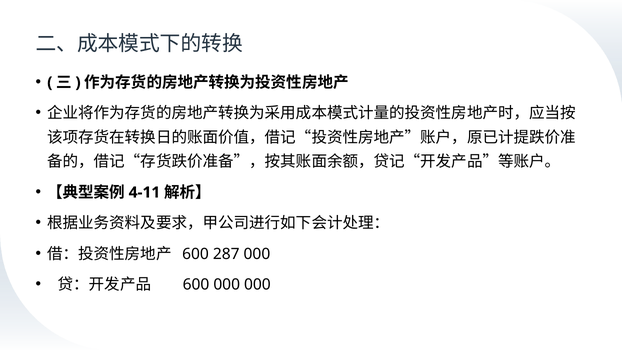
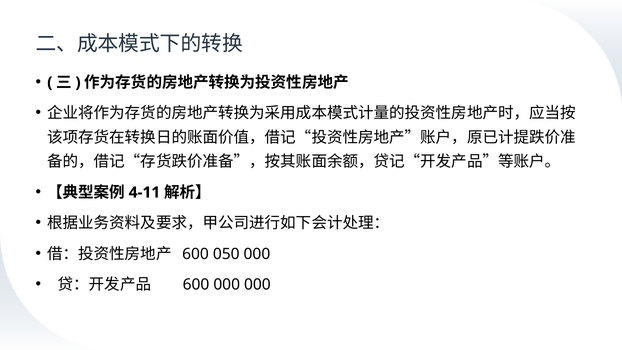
287: 287 -> 050 (226, 254)
